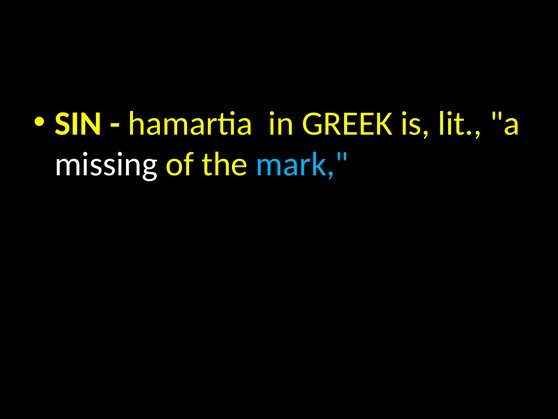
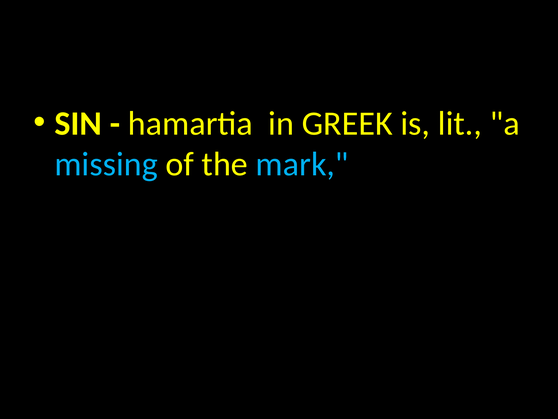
missing colour: white -> light blue (106, 164)
